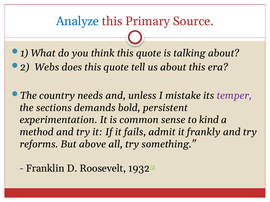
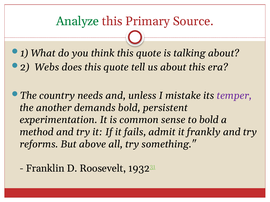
Analyze colour: blue -> green (78, 21)
sections: sections -> another (54, 108)
to kind: kind -> bold (209, 120)
